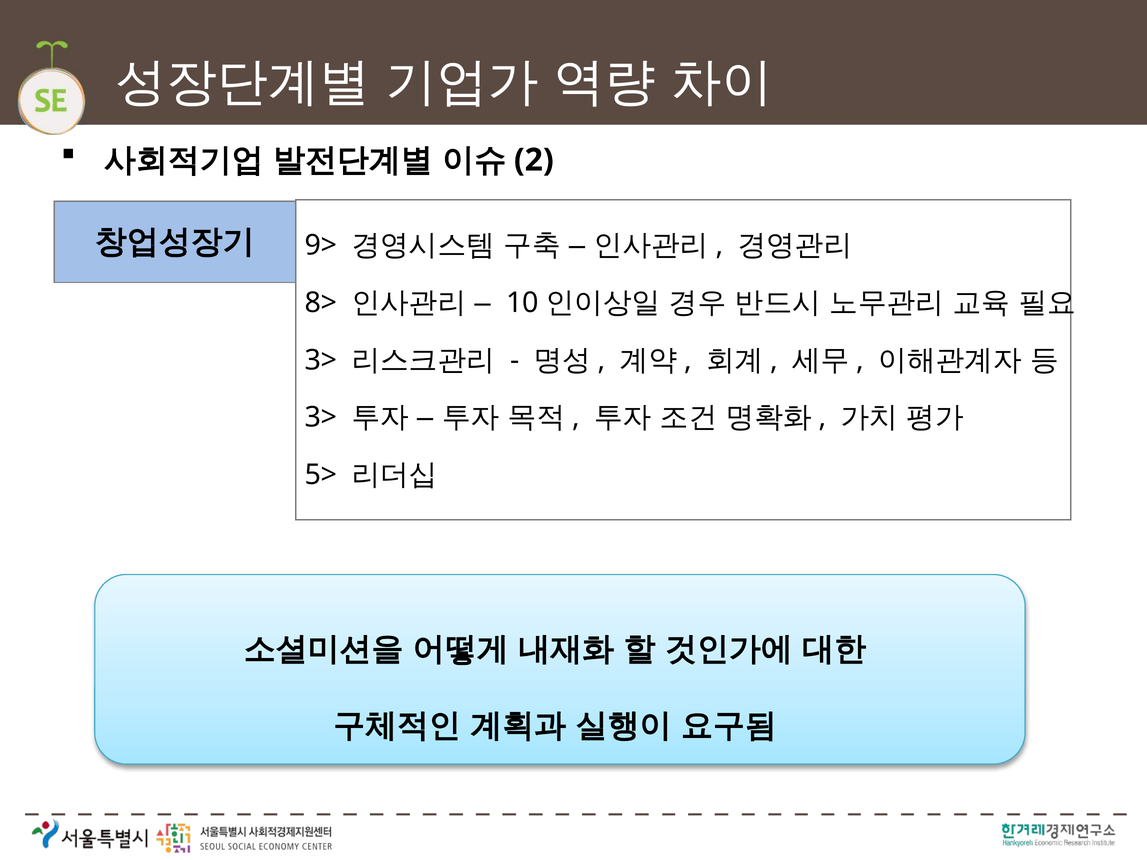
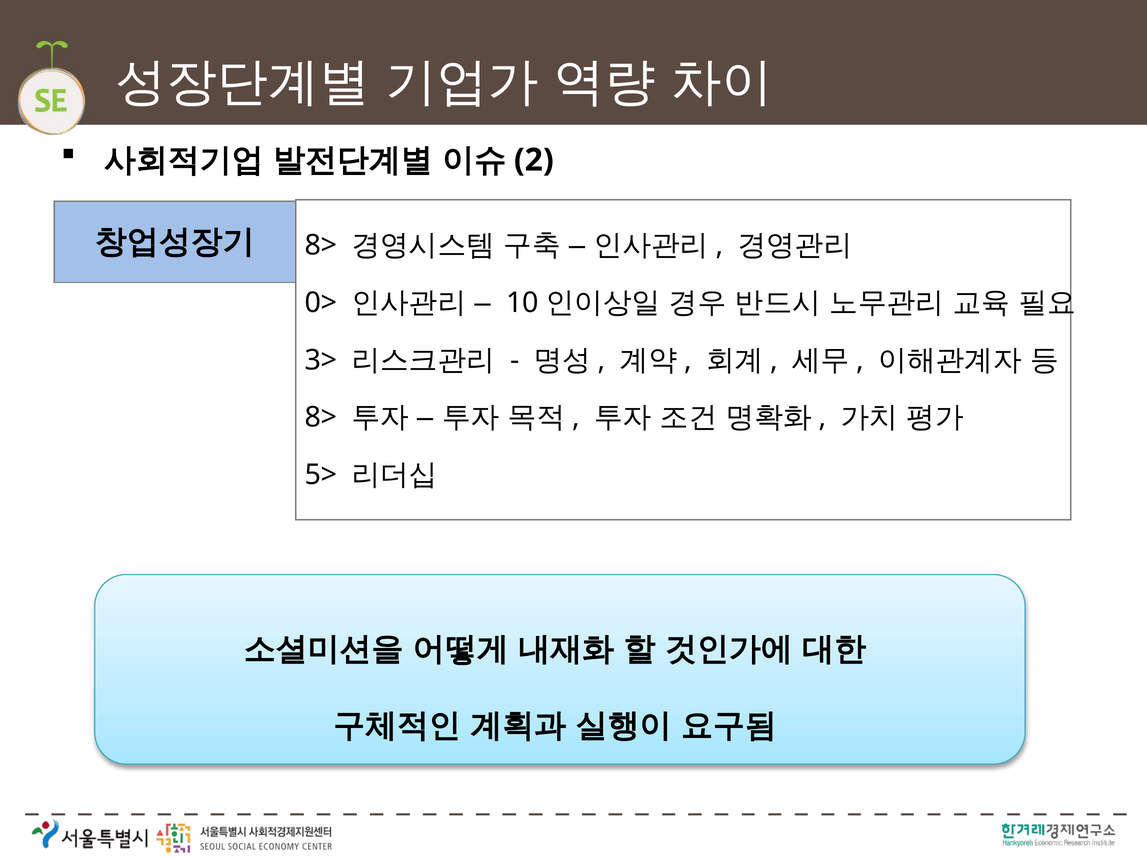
9>: 9> -> 8> (321, 245)
8>: 8> -> 0> (321, 303)
3>: 3> -> 8> (321, 418)
